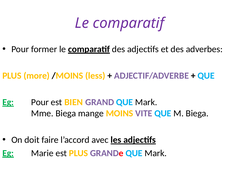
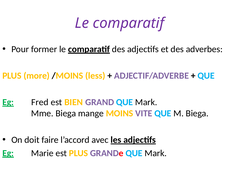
Eg Pour: Pour -> Fred (40, 102)
